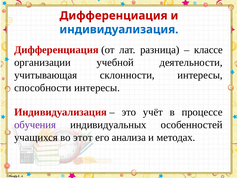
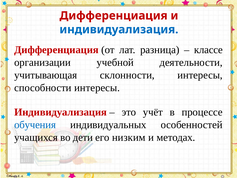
обучения colour: purple -> blue (35, 125)
этот: этот -> дети (83, 137)
анализа: анализа -> низким (129, 137)
